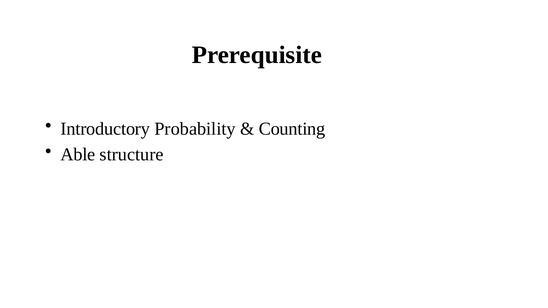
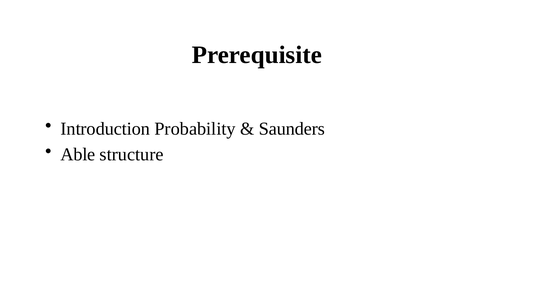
Introductory: Introductory -> Introduction (105, 129)
Counting: Counting -> Saunders (292, 129)
